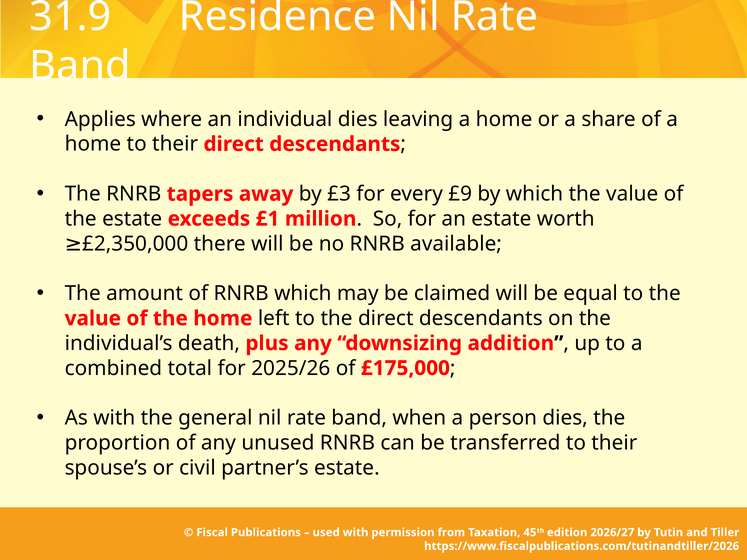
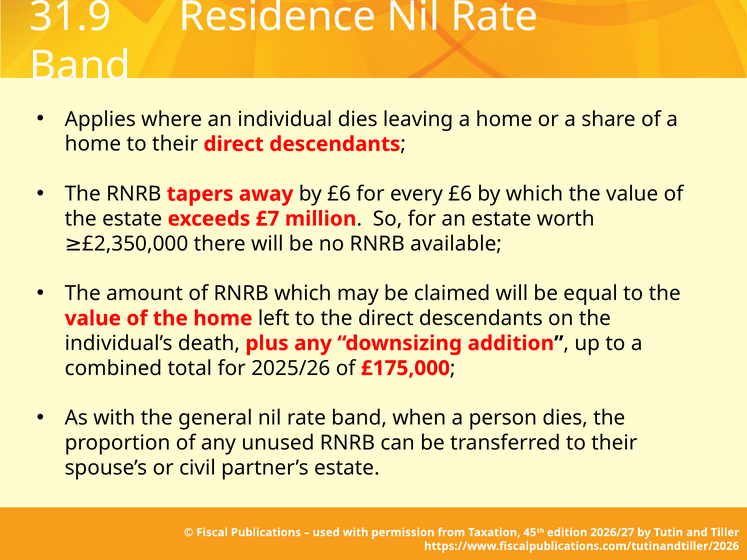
by £3: £3 -> £6 (339, 194)
every £9: £9 -> £6 (460, 194)
£1: £1 -> £7 (268, 219)
